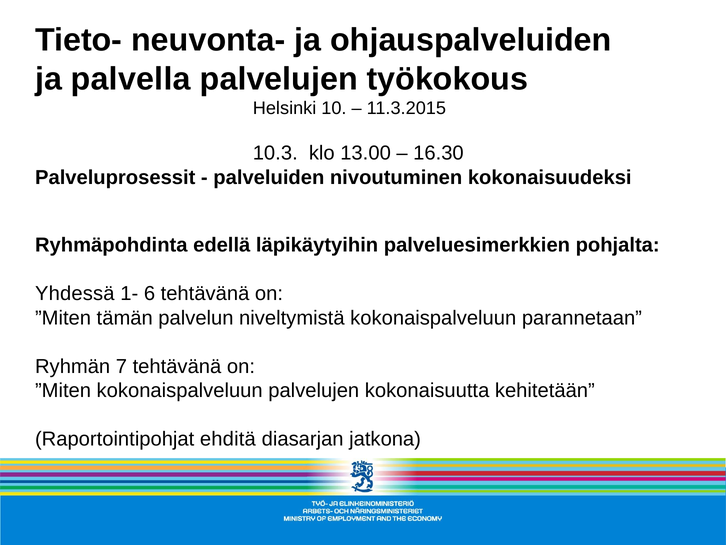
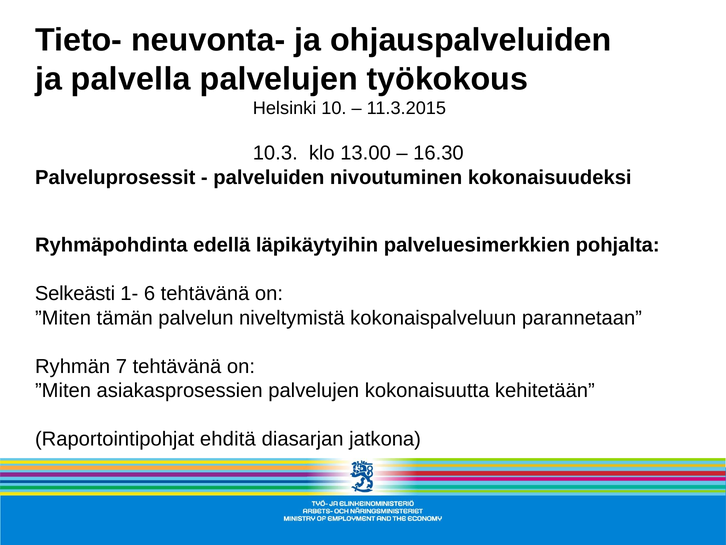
Yhdessä: Yhdessä -> Selkeästi (75, 293)
”Miten kokonaispalveluun: kokonaispalveluun -> asiakasprosessien (180, 390)
